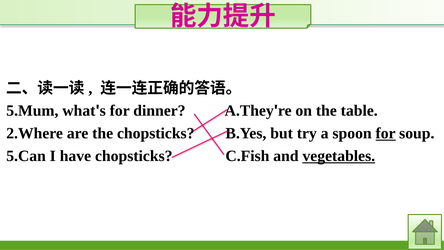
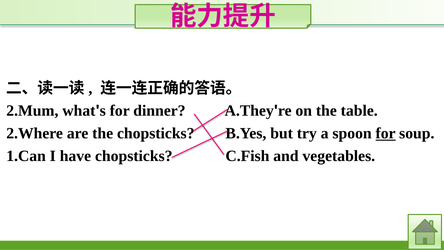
5.Mum: 5.Mum -> 2.Mum (32, 111)
5.Can: 5.Can -> 1.Can (26, 156)
vegetables underline: present -> none (339, 156)
